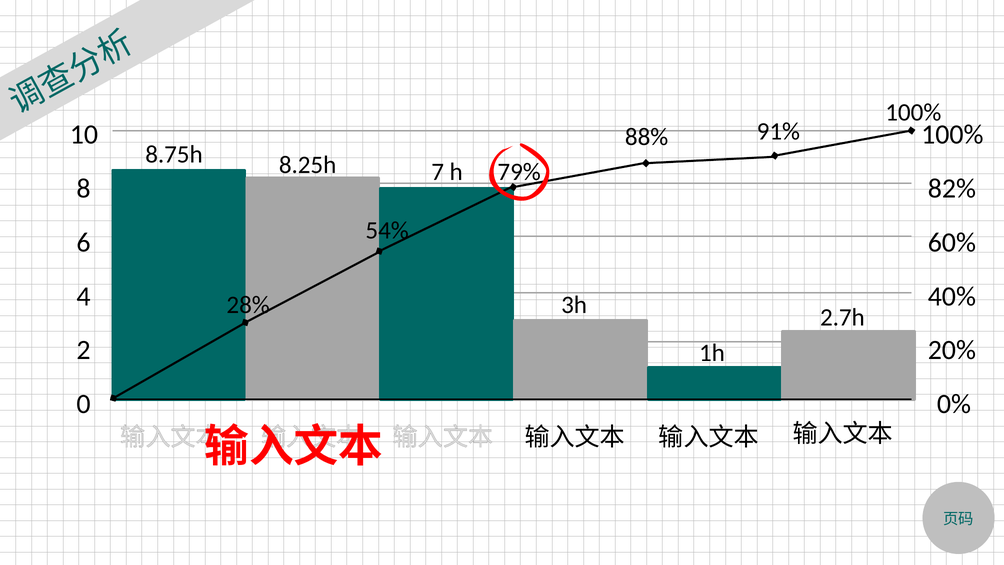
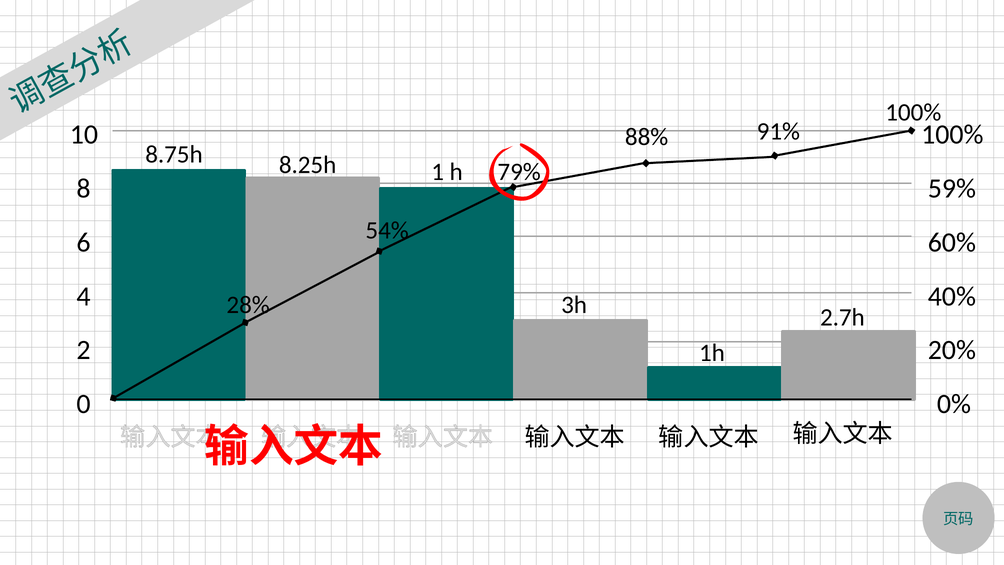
7: 7 -> 1 (438, 172)
82%: 82% -> 59% (952, 188)
